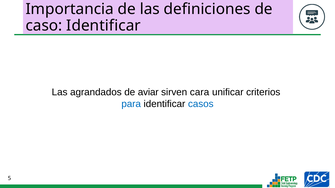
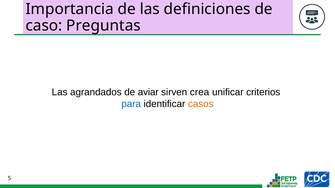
caso Identificar: Identificar -> Preguntas (104, 26)
cara: cara -> crea (200, 92)
casos colour: blue -> orange (201, 104)
